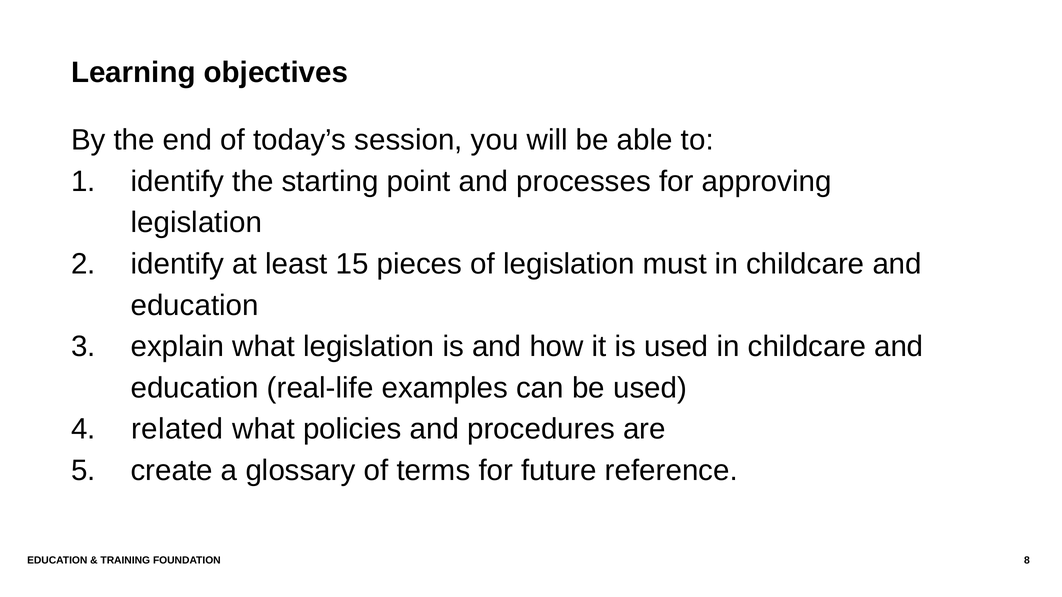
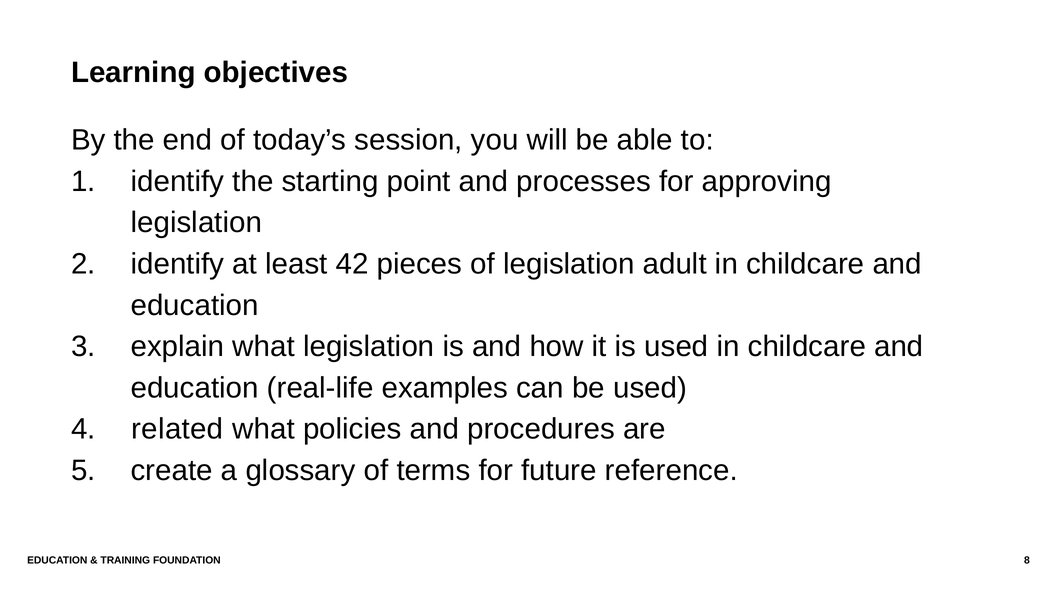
15: 15 -> 42 (352, 264)
must: must -> adult (675, 264)
